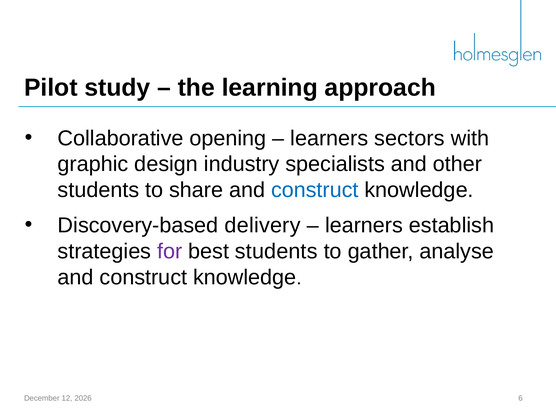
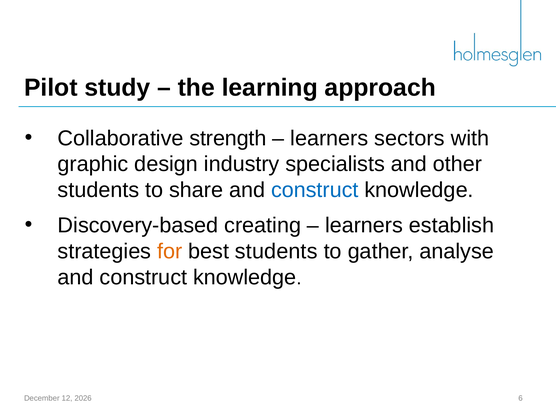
opening: opening -> strength (228, 138)
delivery: delivery -> creating (263, 225)
for colour: purple -> orange (170, 251)
